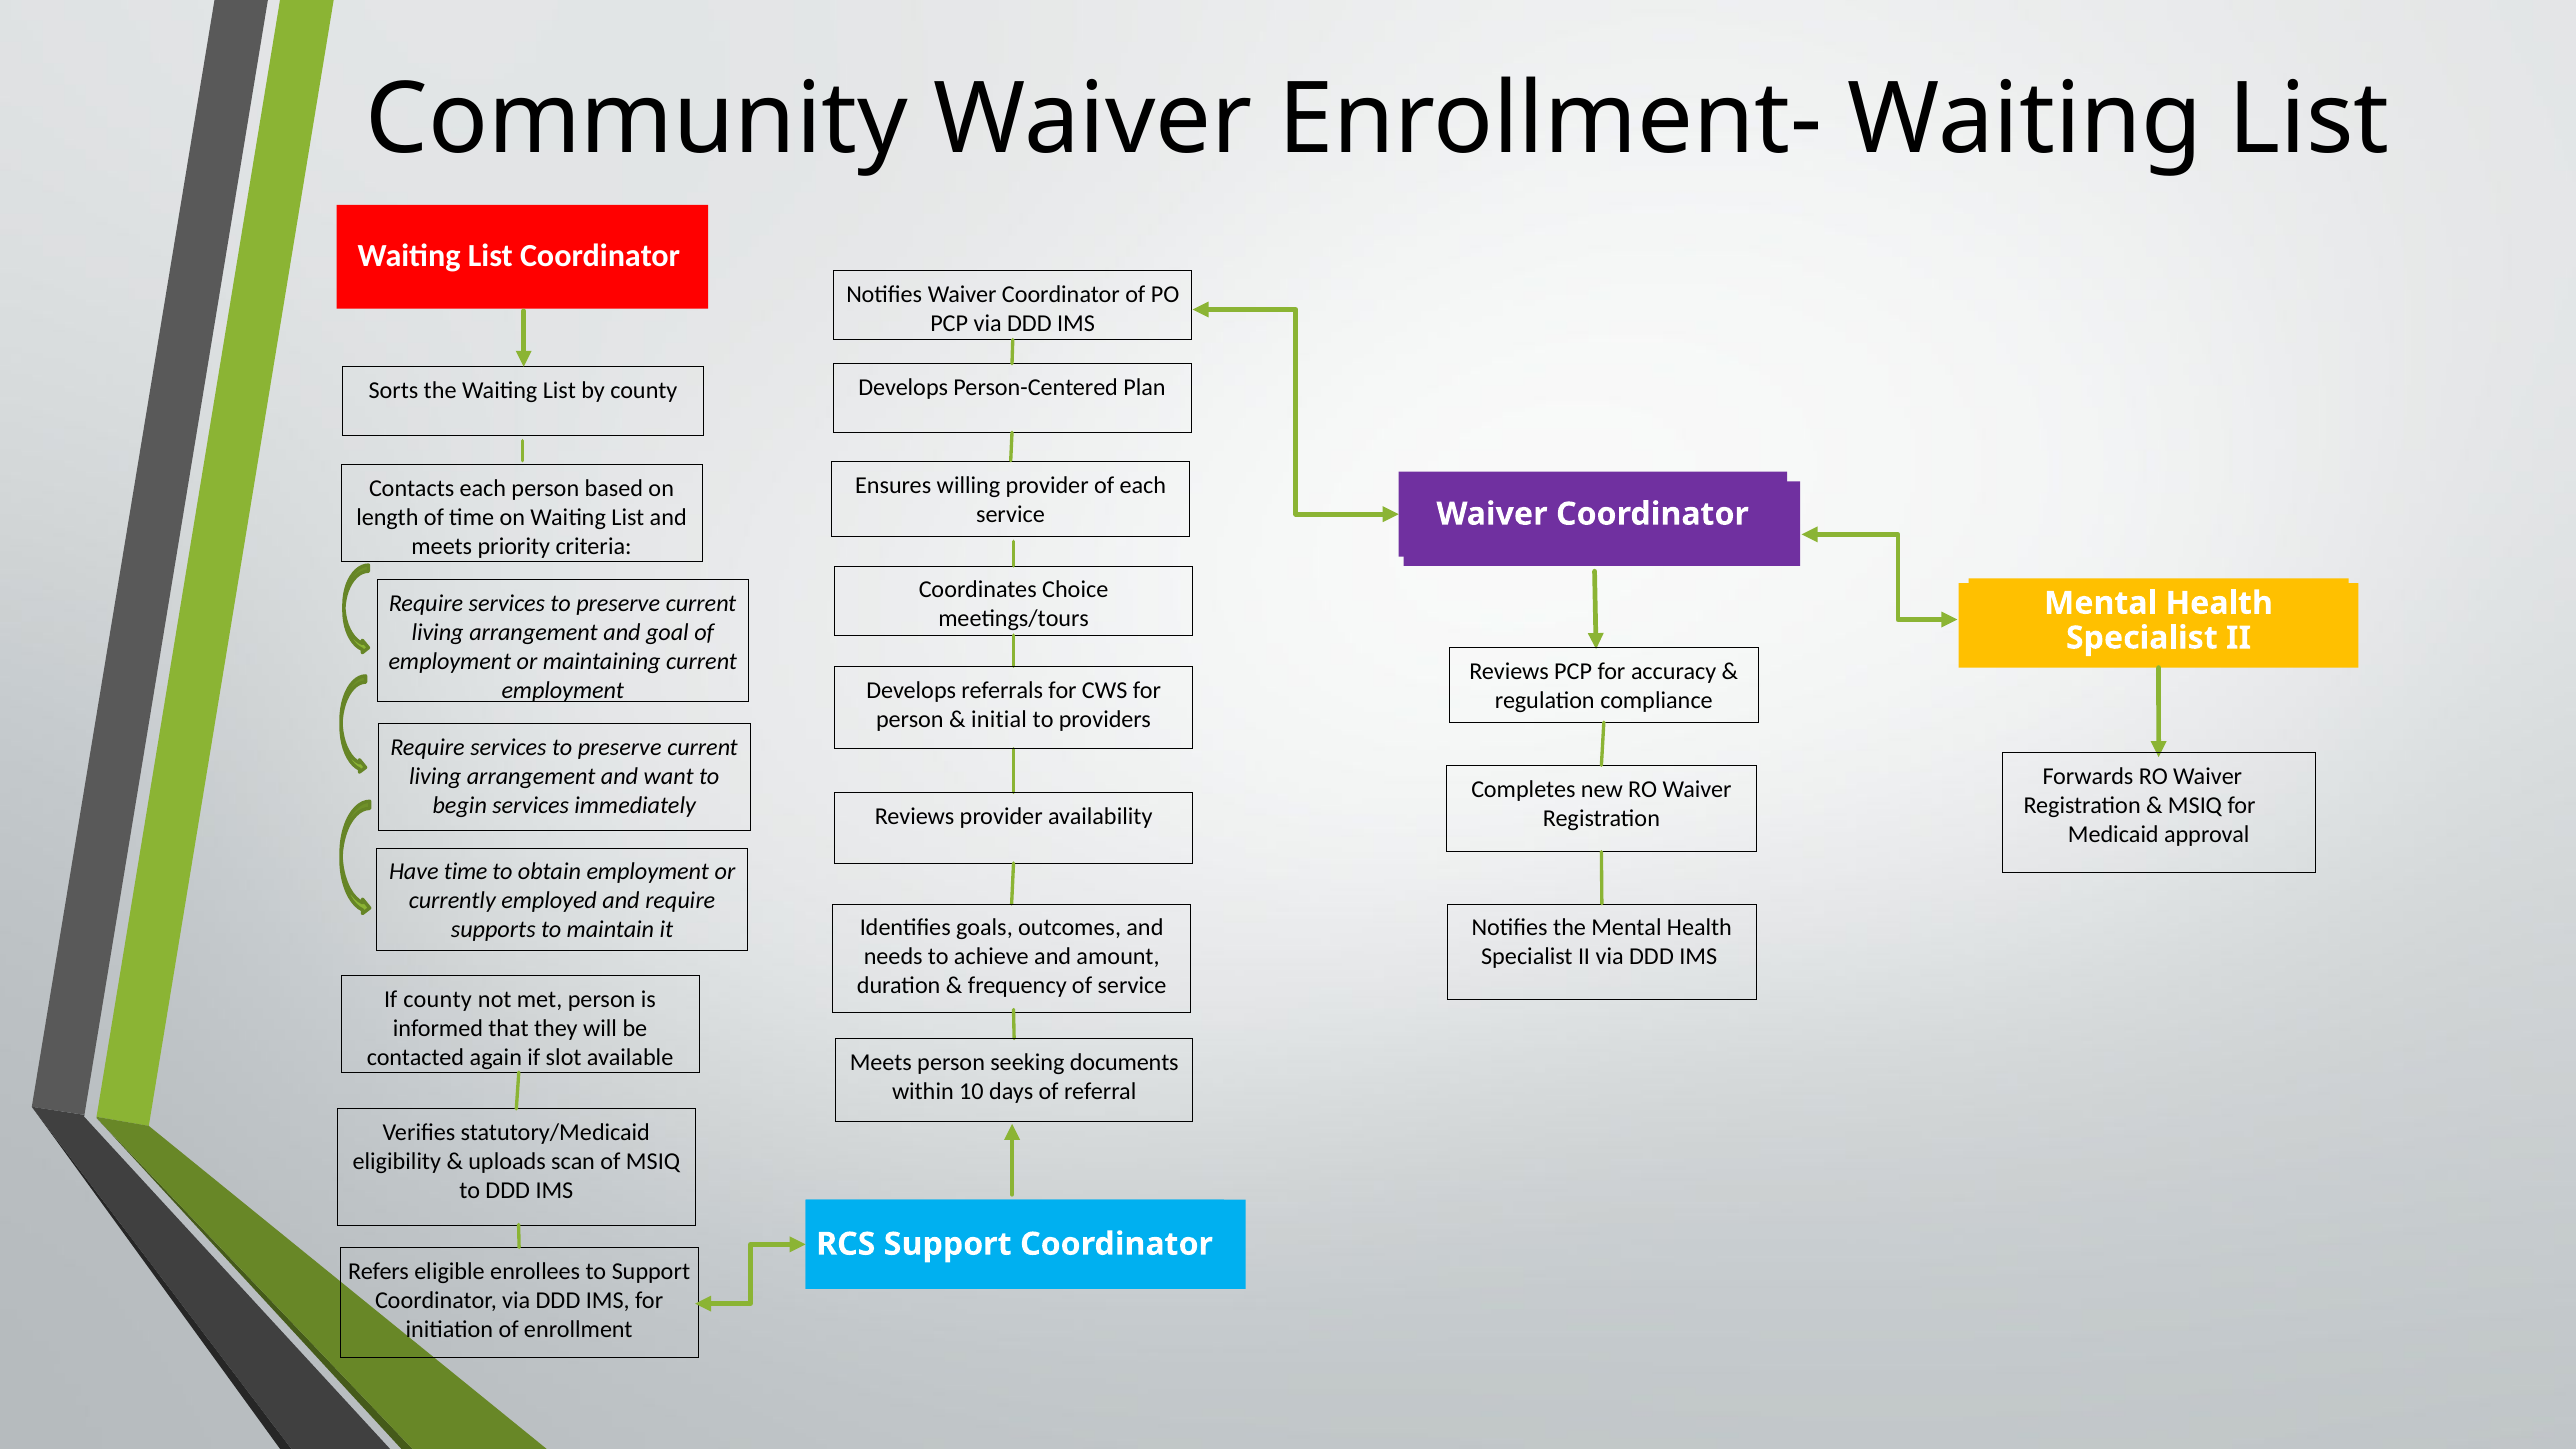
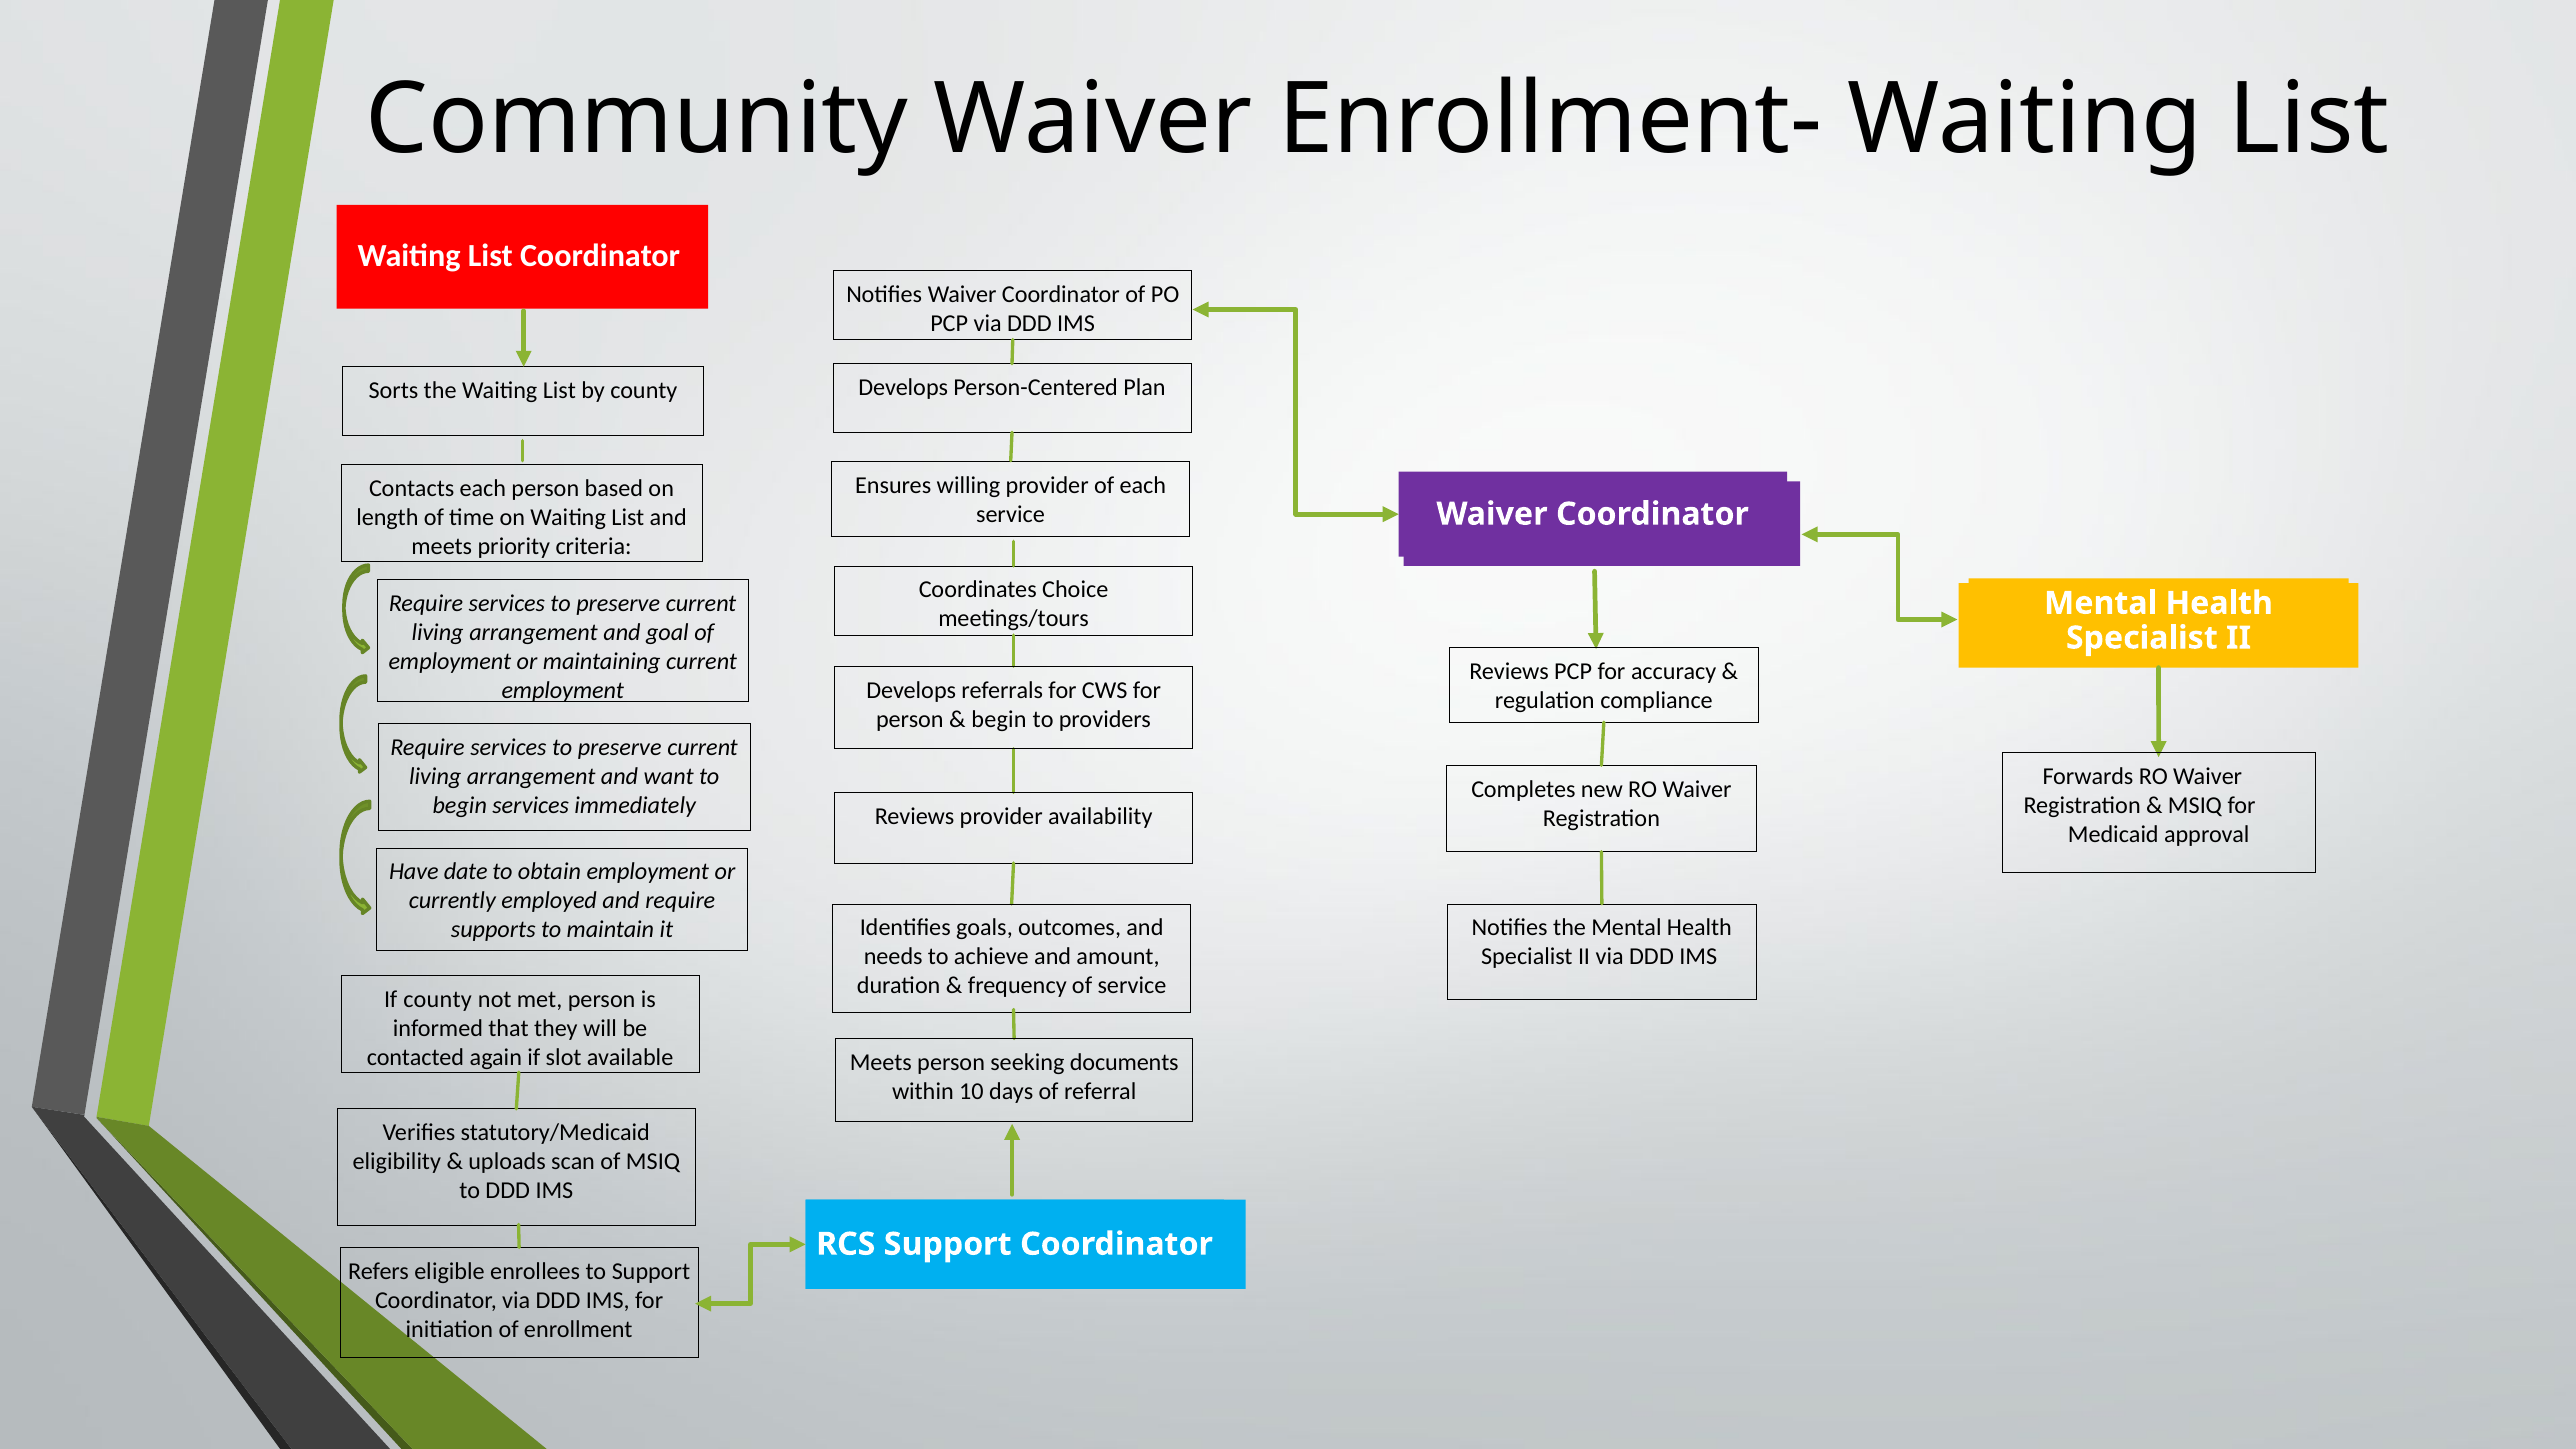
initial: initial -> begin (999, 719)
Have time: time -> date (466, 872)
